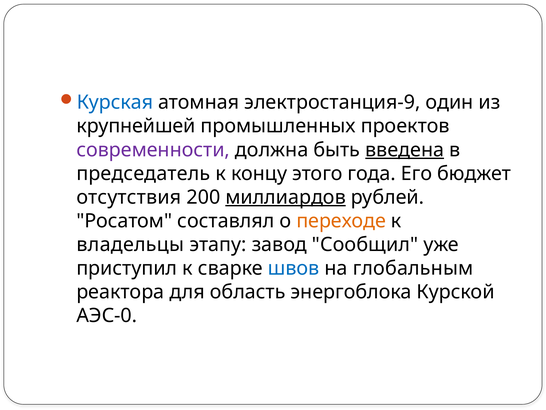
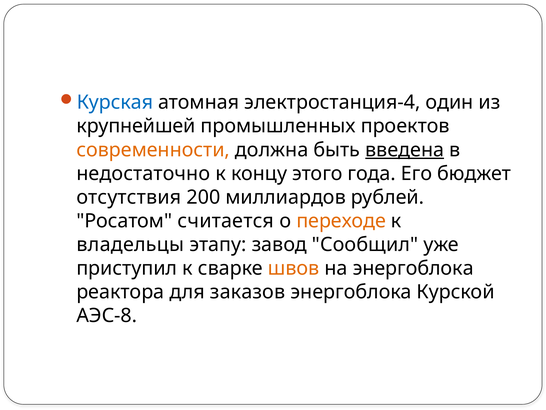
электростанция-9: электростанция-9 -> электростанция-4 (332, 102)
современности colour: purple -> orange (153, 150)
председатель: председатель -> недостаточно (143, 173)
миллиардов underline: present -> none (286, 197)
составлял: составлял -> считается (226, 221)
швов colour: blue -> orange (294, 268)
на глобальным: глобальным -> энергоблока (413, 268)
область: область -> заказов (248, 292)
АЭС-0: АЭС-0 -> АЭС-8 (107, 315)
